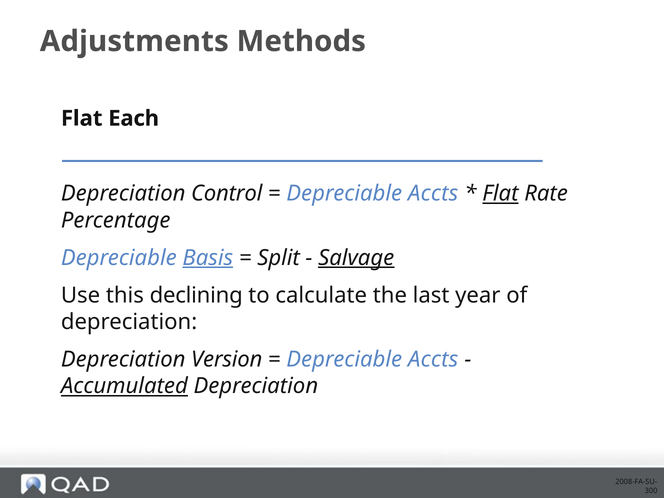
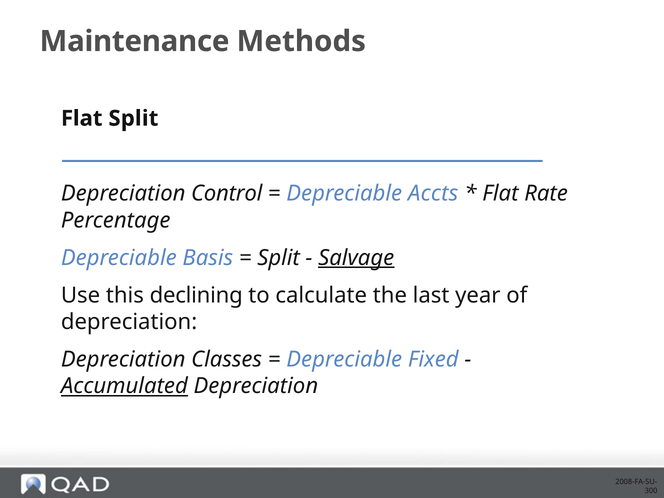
Adjustments: Adjustments -> Maintenance (135, 41)
Flat Each: Each -> Split (133, 118)
Flat underline: present -> none (500, 194)
Basis underline: present -> none (208, 258)
Version: Version -> Classes (227, 360)
Accts: Accts -> Fixed (433, 360)
